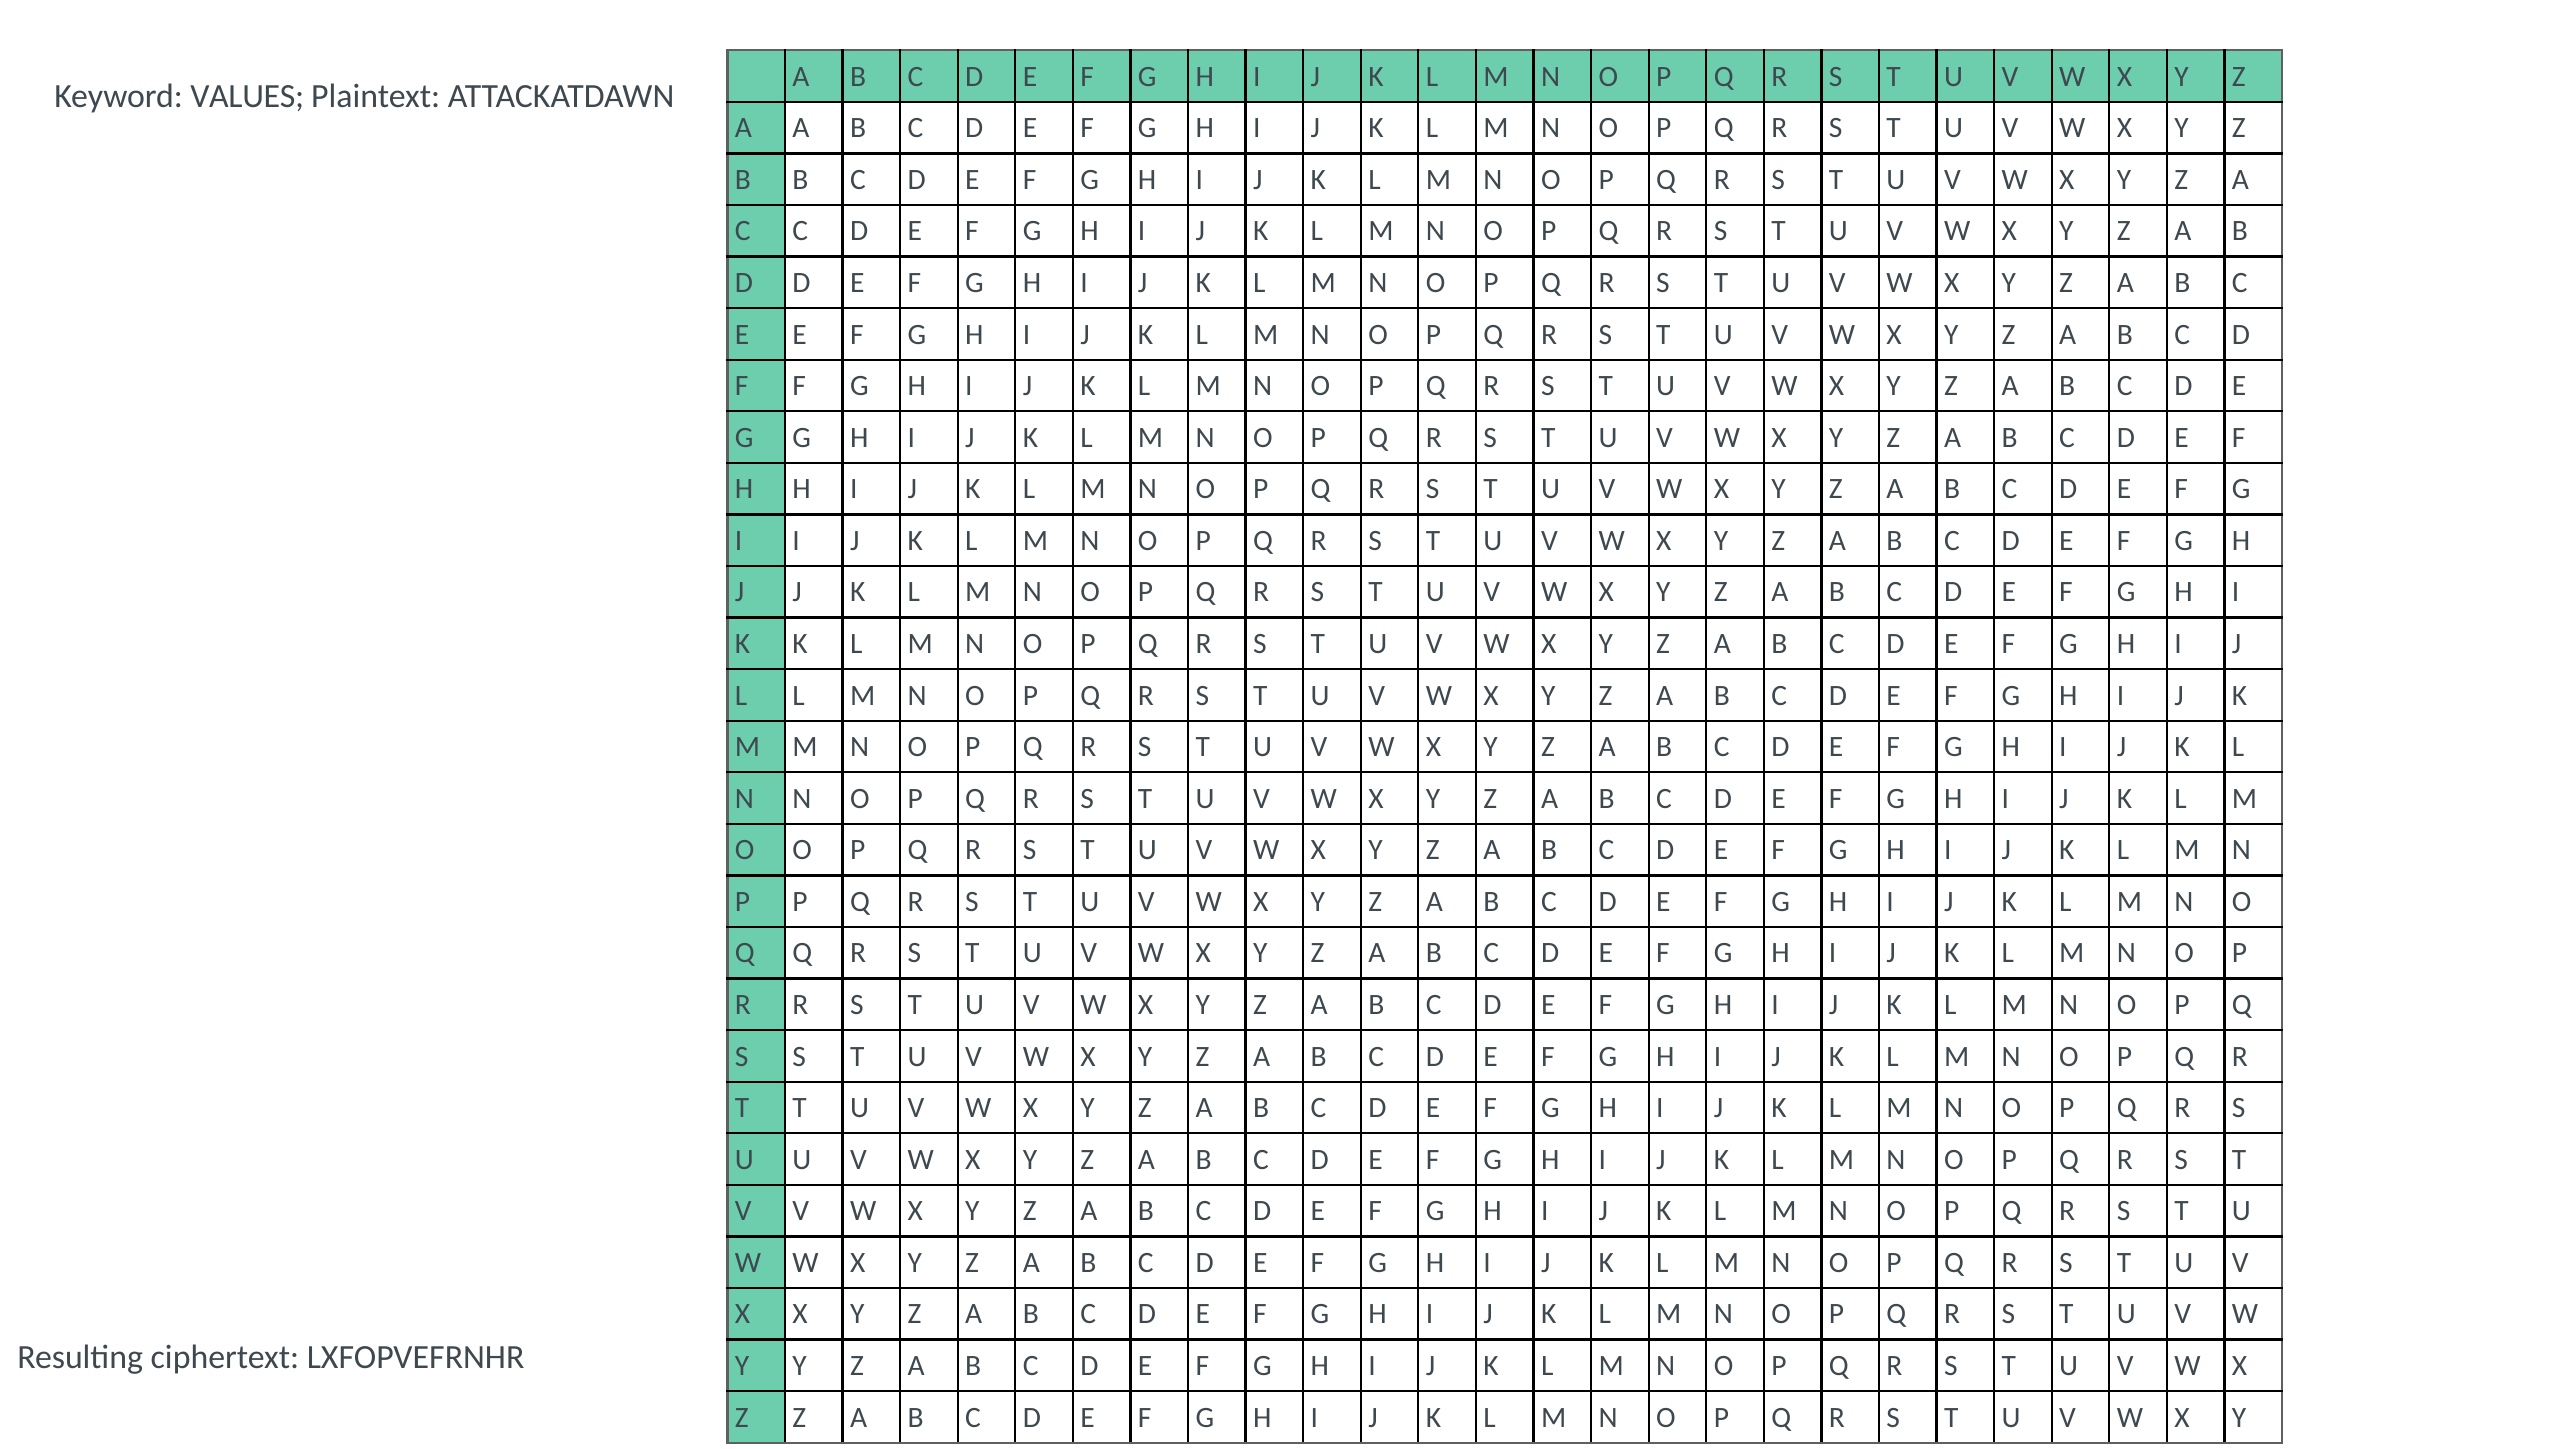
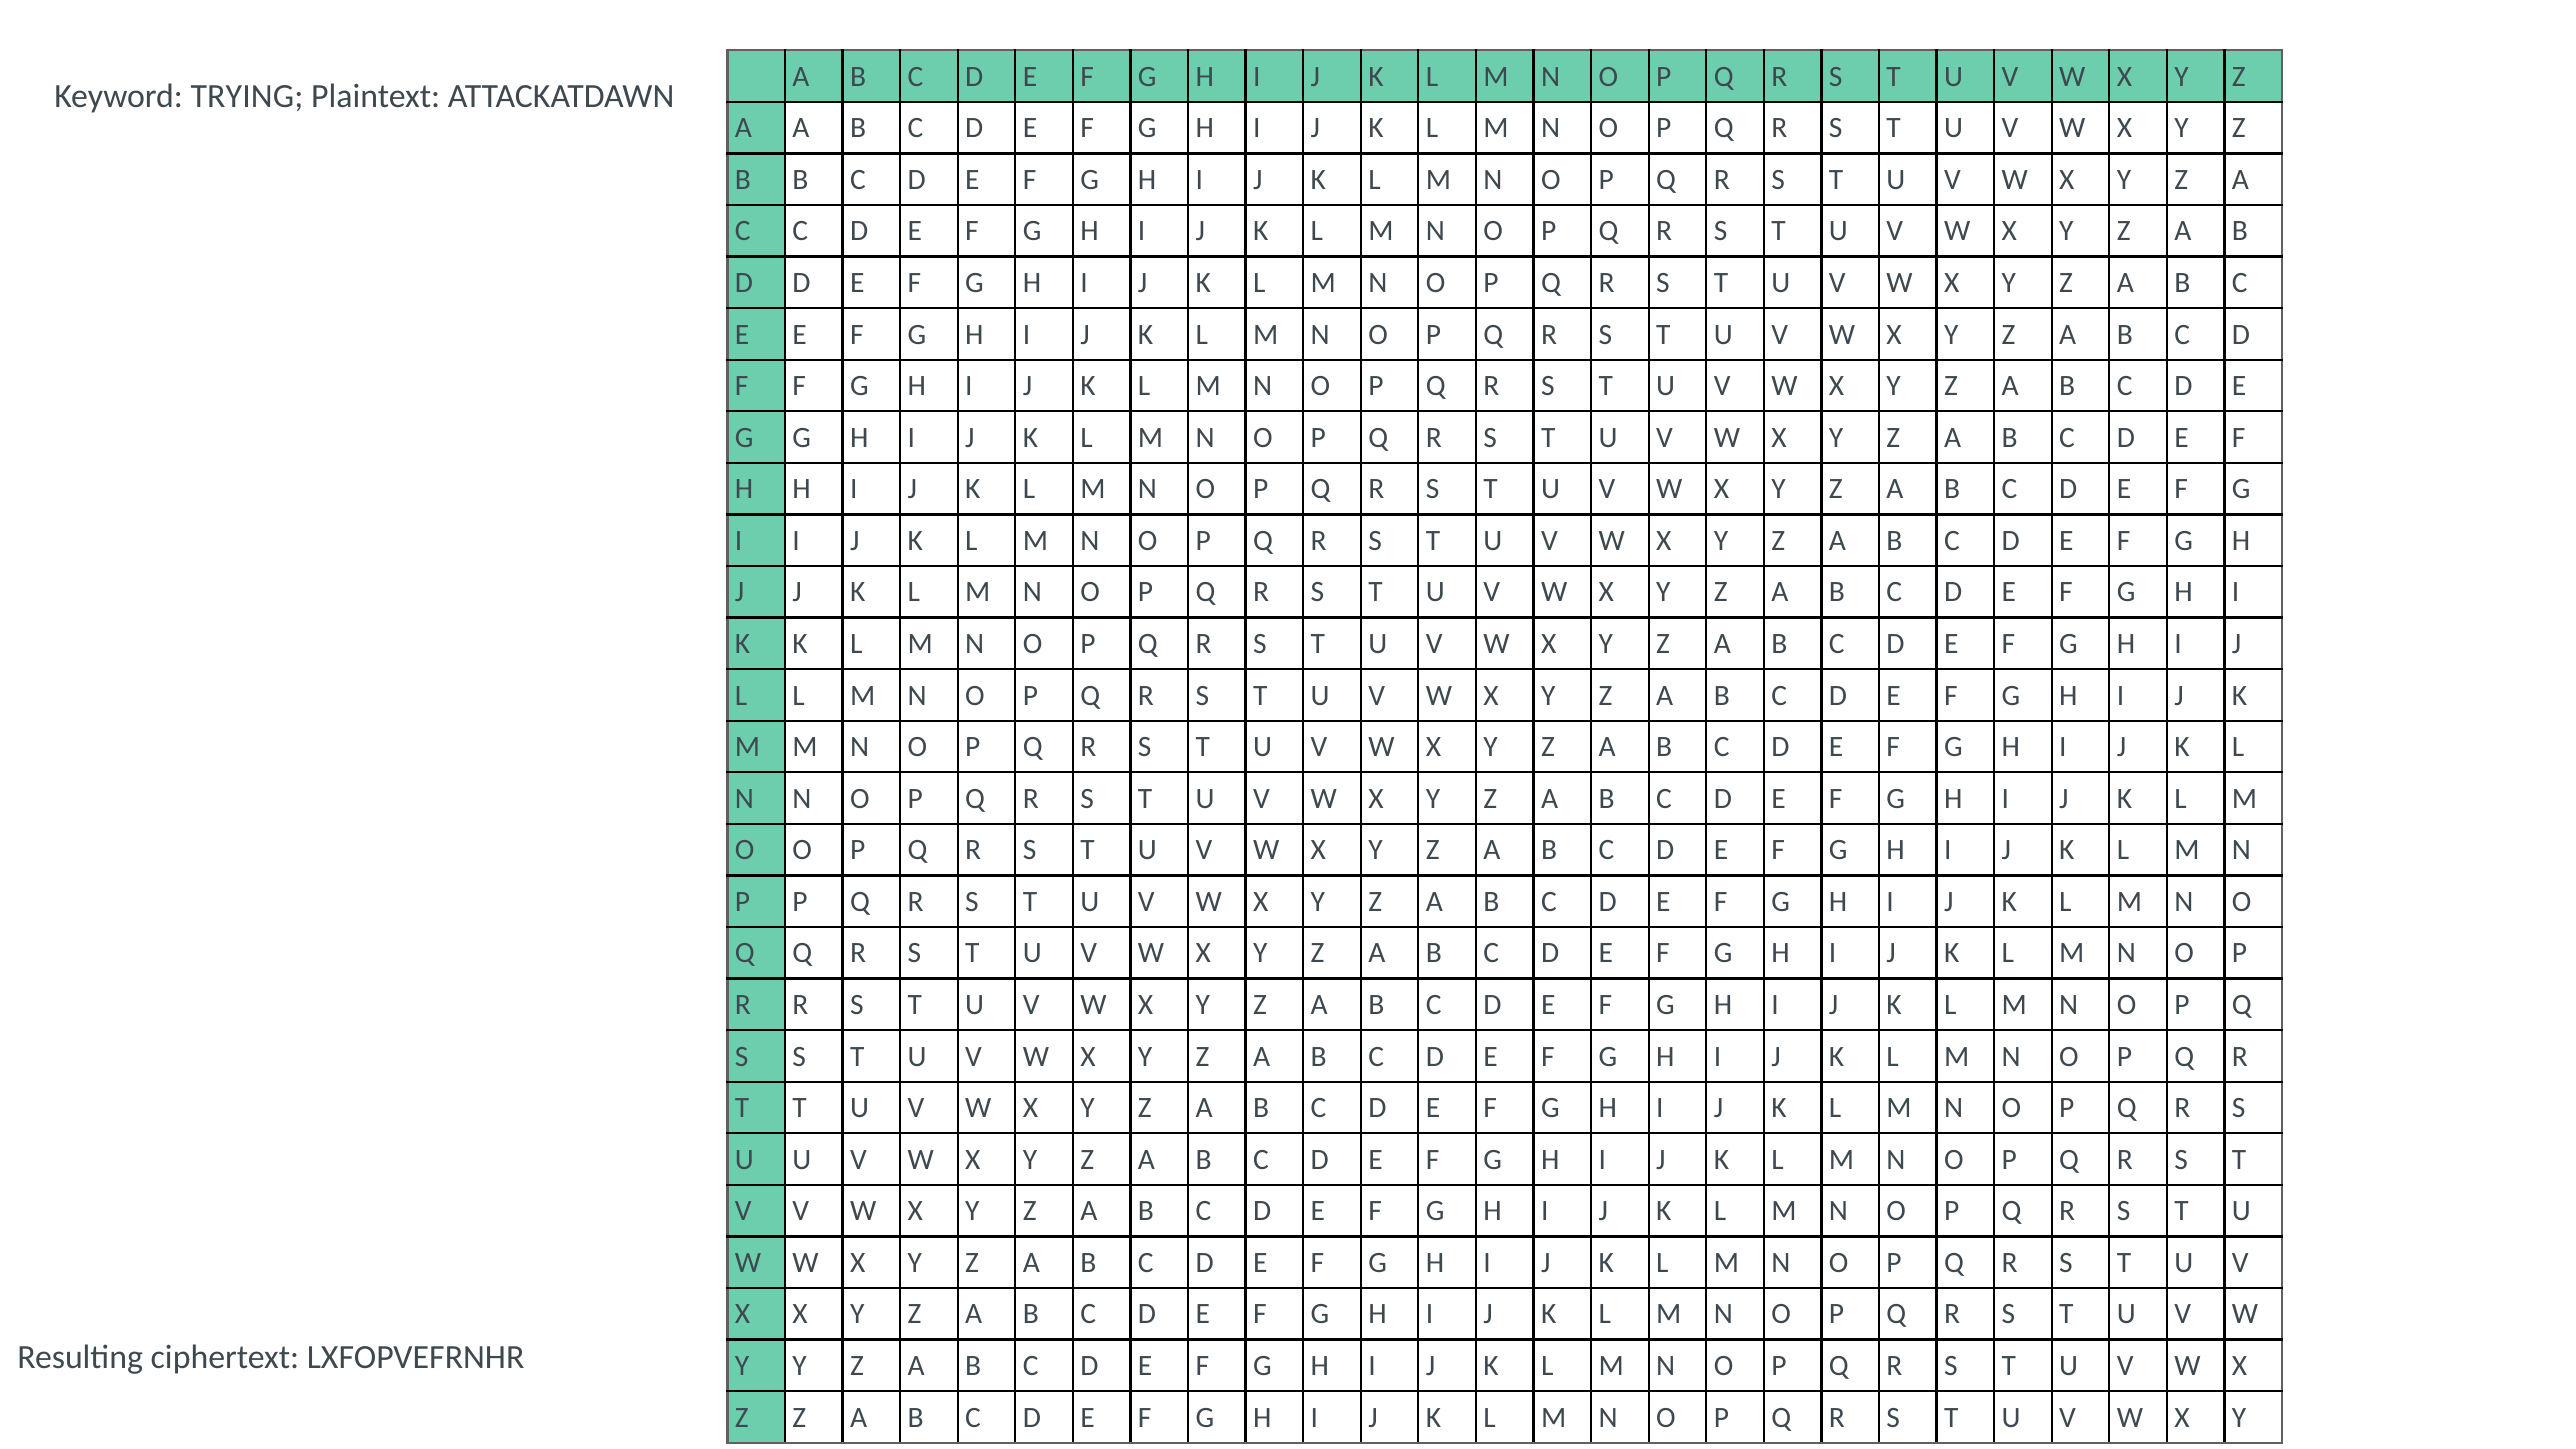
VALUES: VALUES -> TRYING (247, 96)
